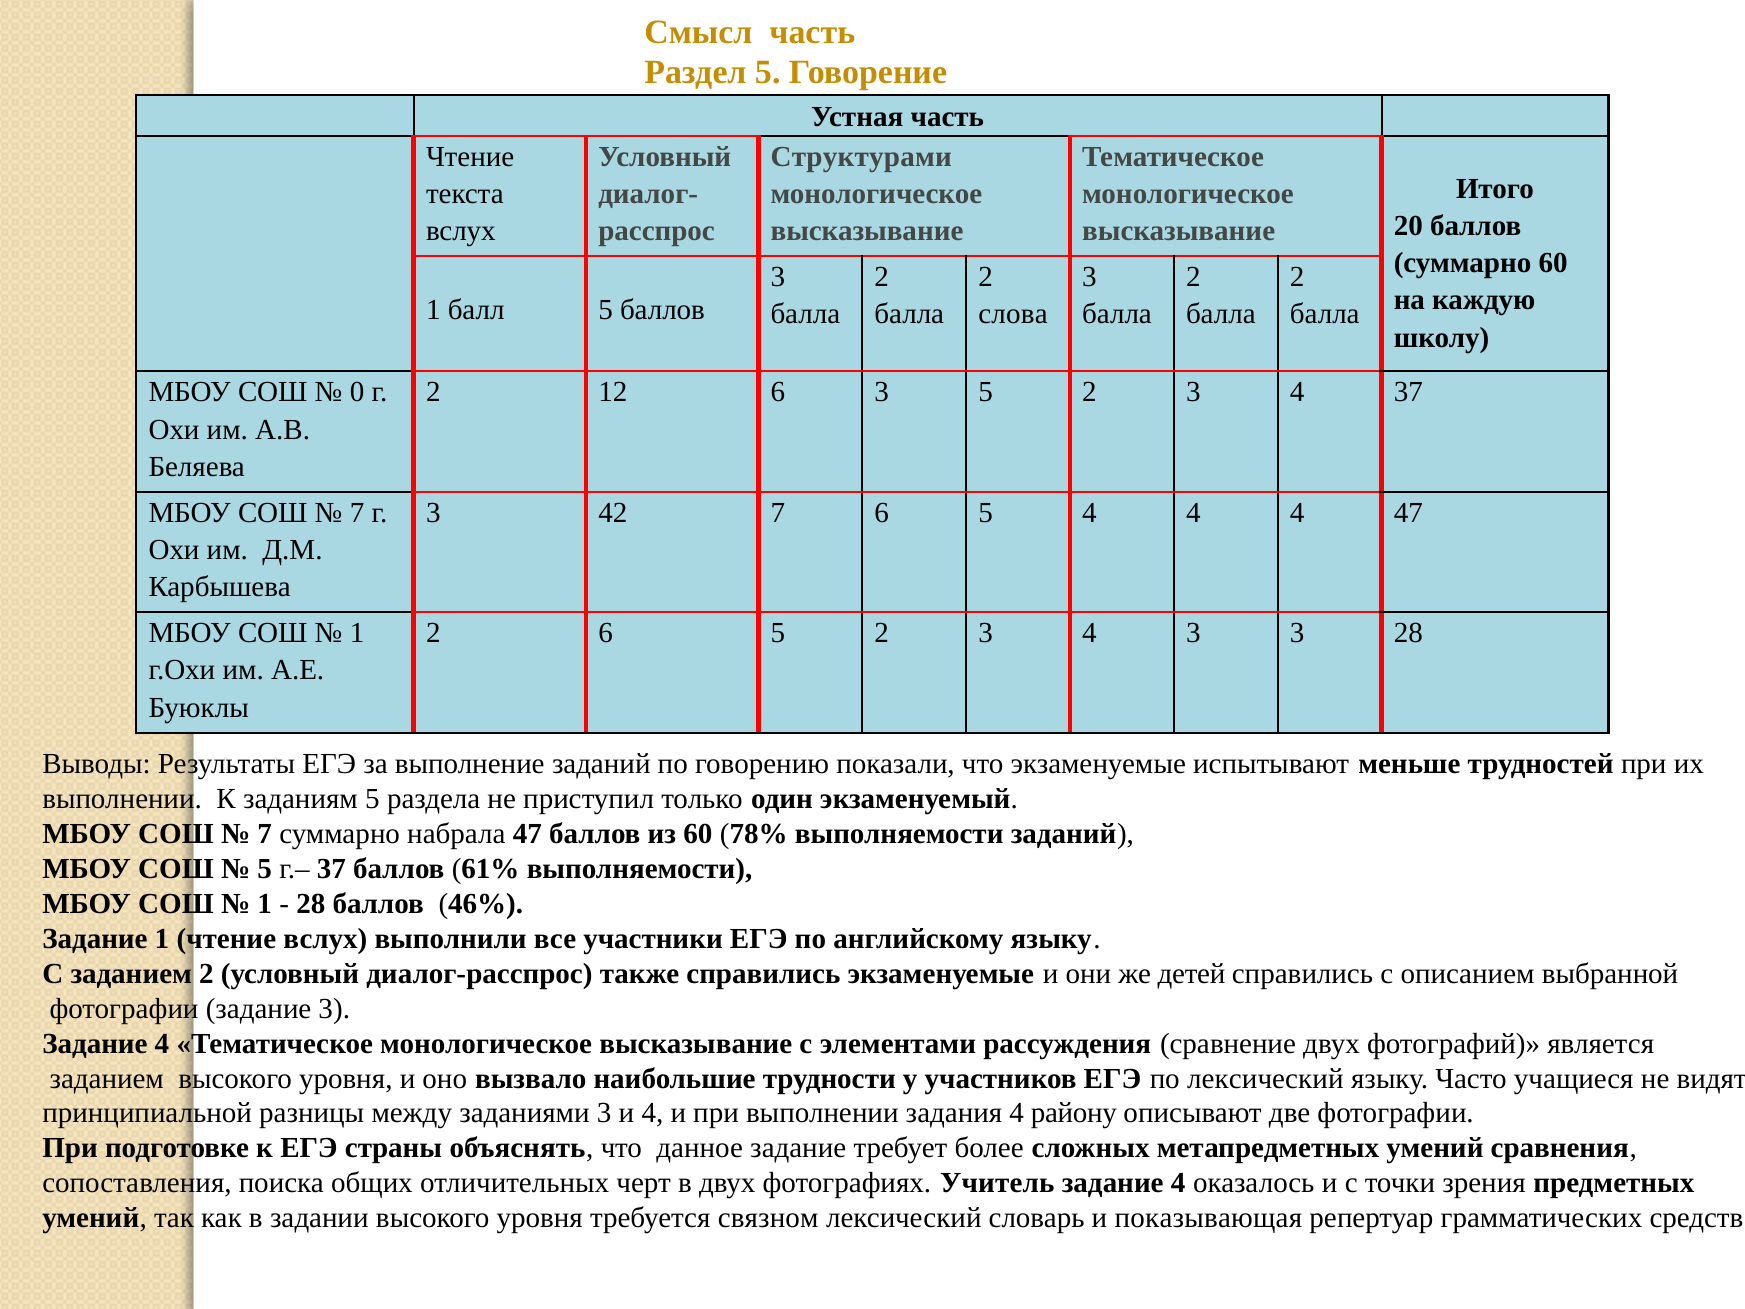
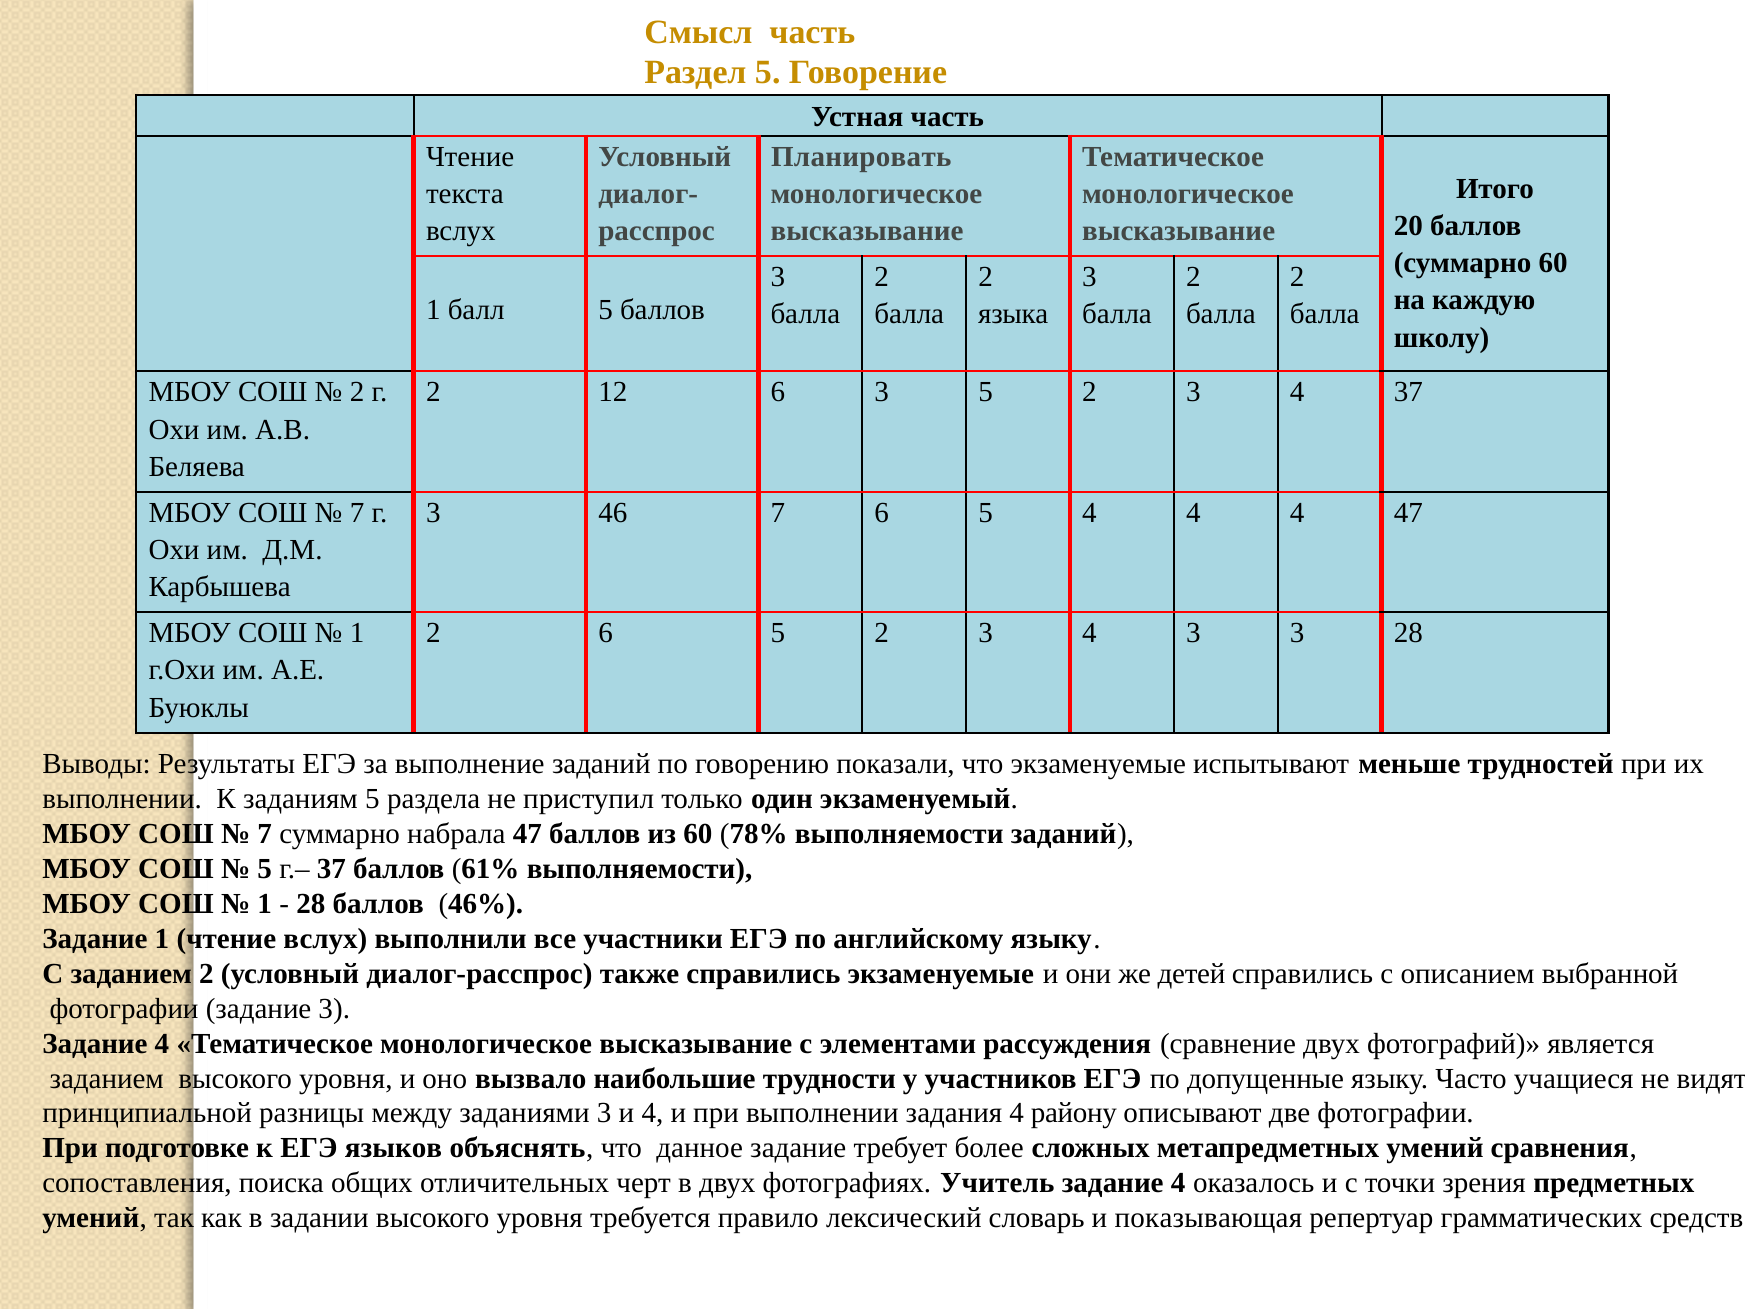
Структурами: Структурами -> Планировать (861, 157)
слова: слова -> языка (1013, 314)
0: 0 -> 2 (357, 392)
42: 42 -> 46 (613, 513)
по лексический: лексический -> допущенные (1265, 1078)
страны: страны -> языков (394, 1148)
связном: связном -> правило (768, 1218)
